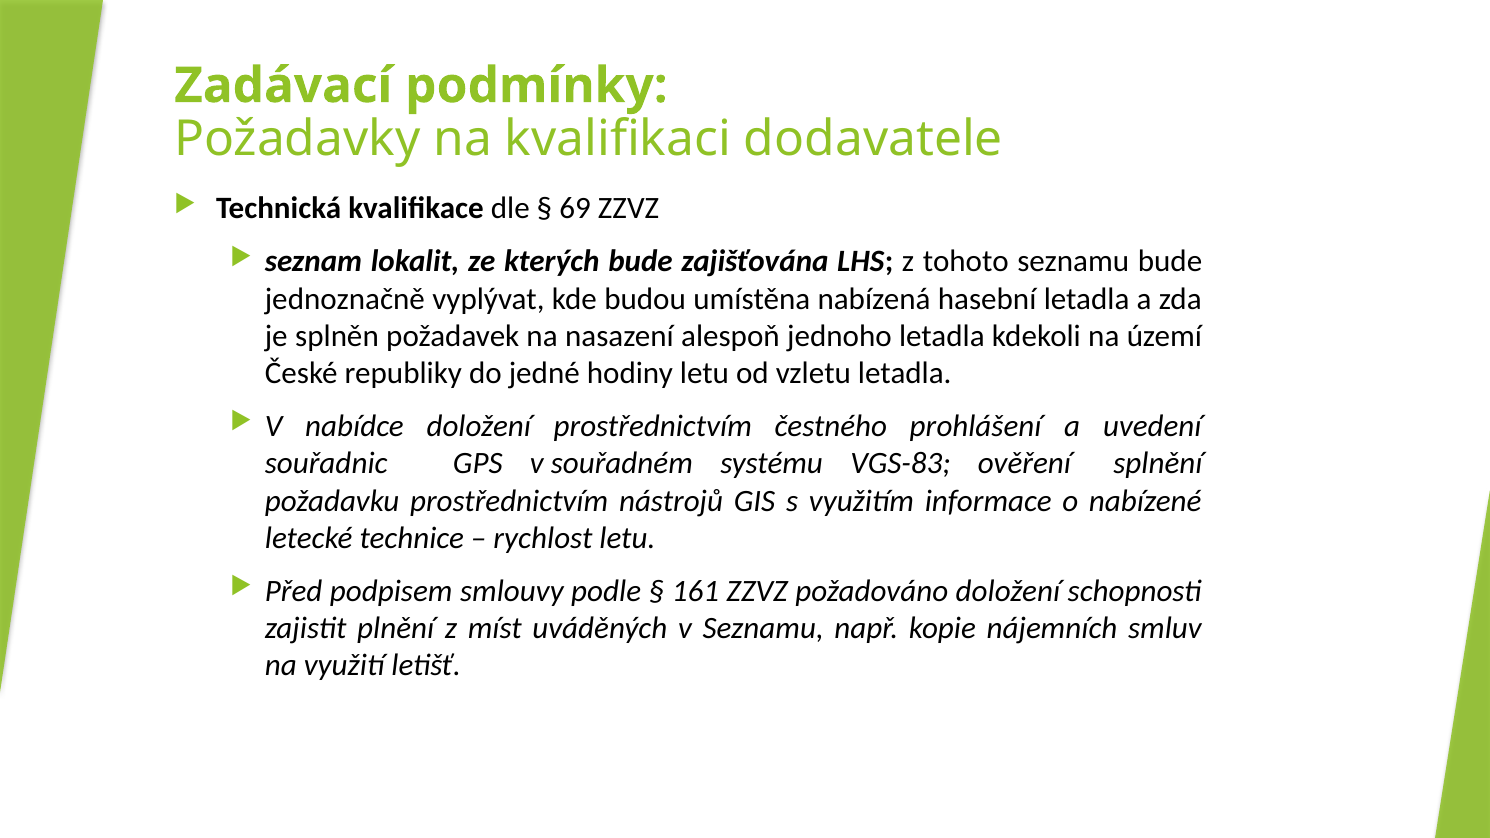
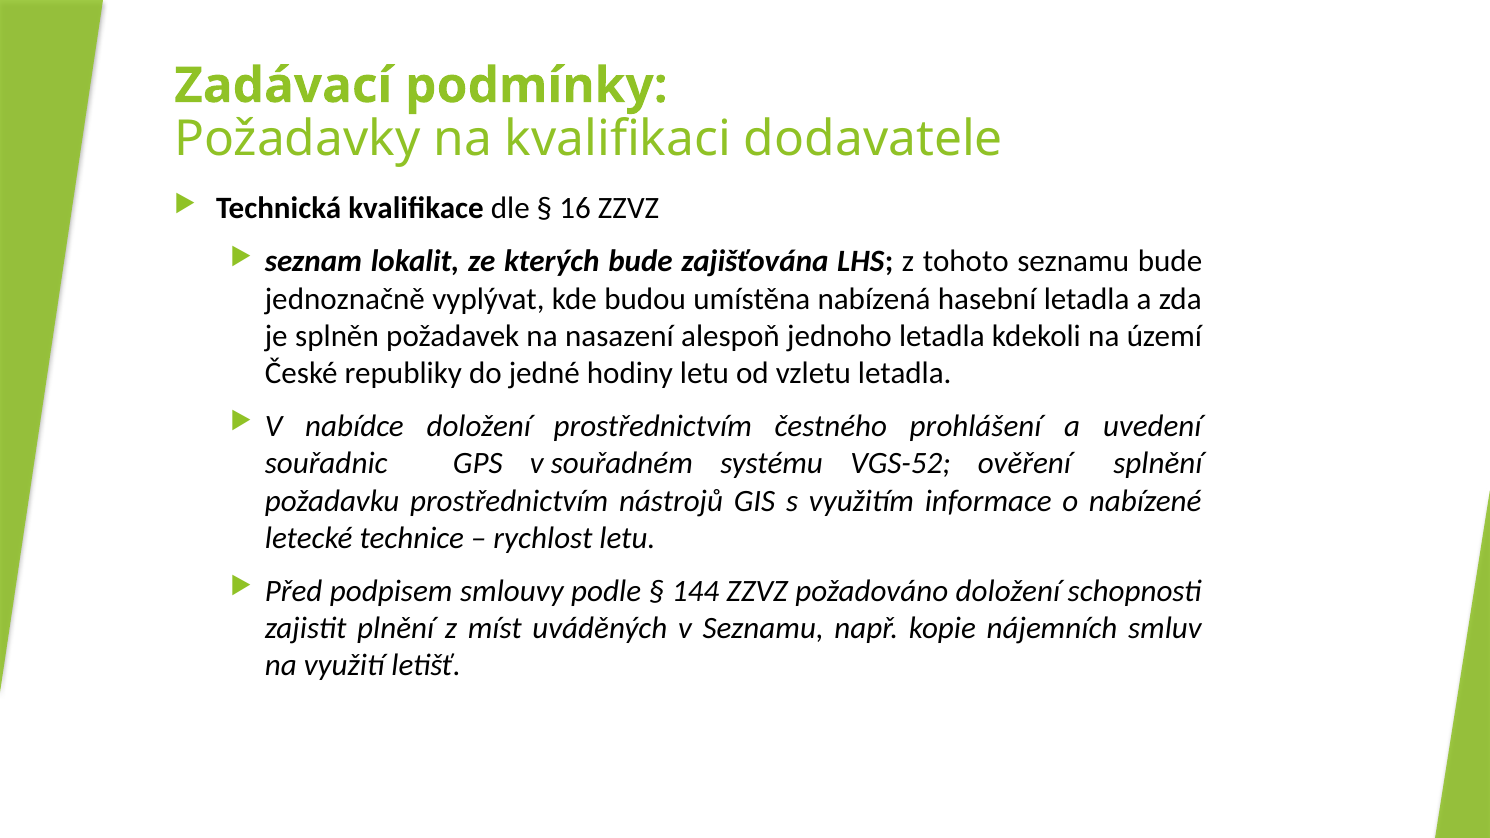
69: 69 -> 16 (575, 209)
VGS-83: VGS-83 -> VGS-52 (900, 464)
161: 161 -> 144 (695, 591)
